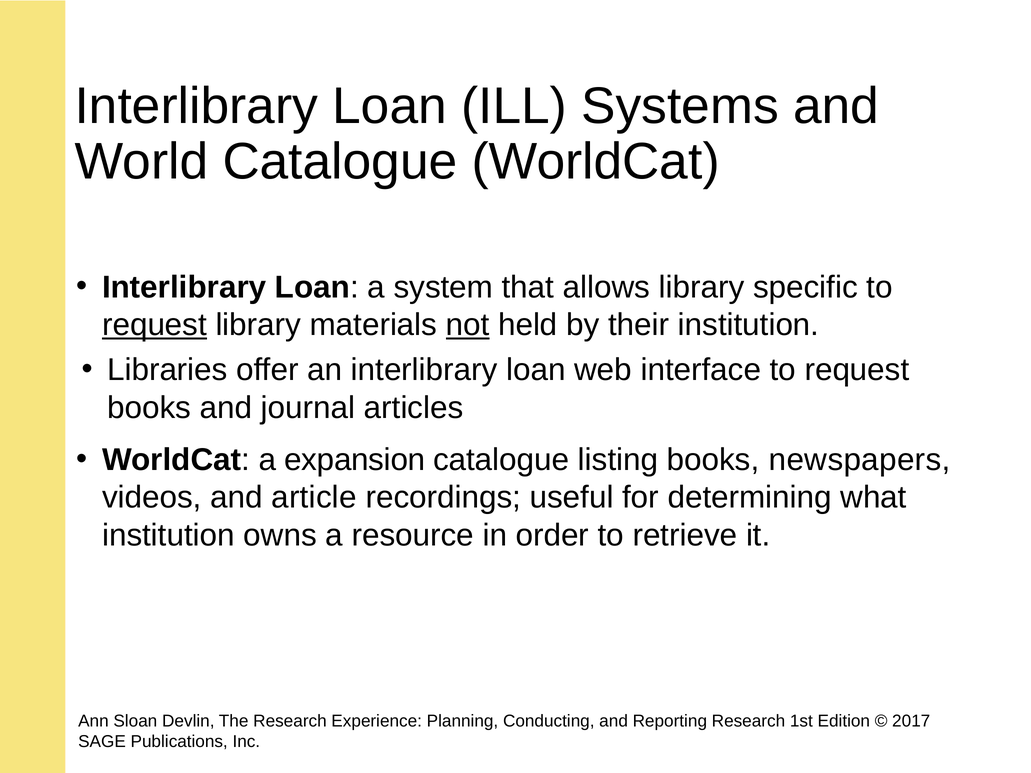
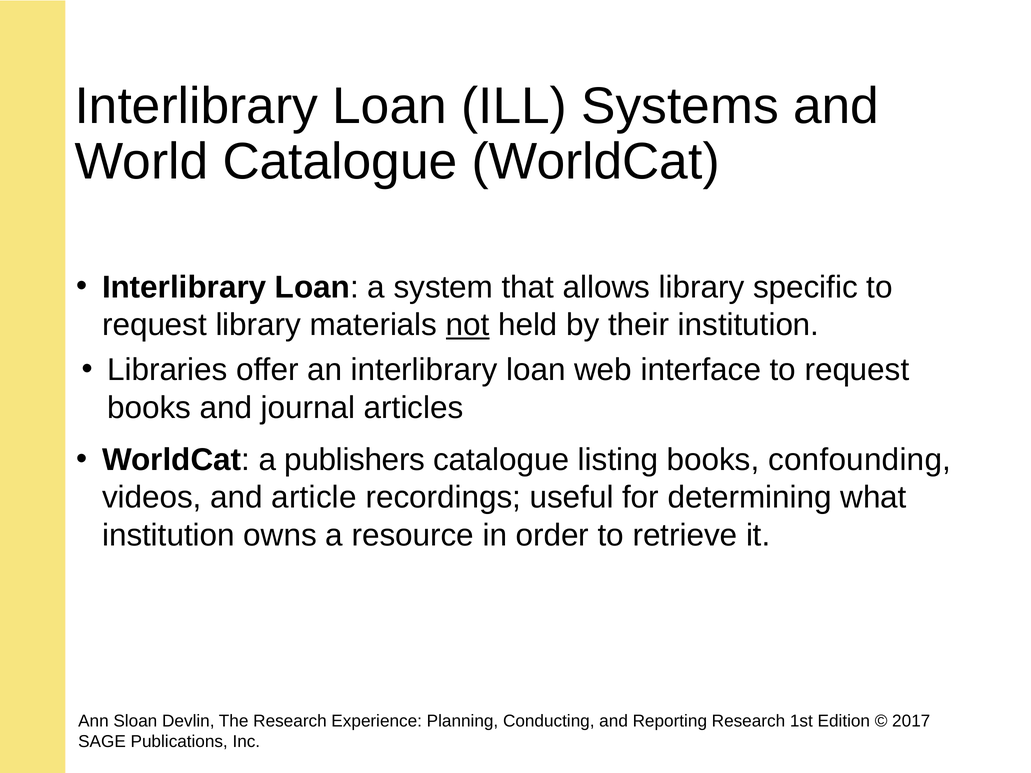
request underline: present -> none (155, 325)
expansion: expansion -> publishers (355, 460)
newspapers: newspapers -> confounding (860, 460)
